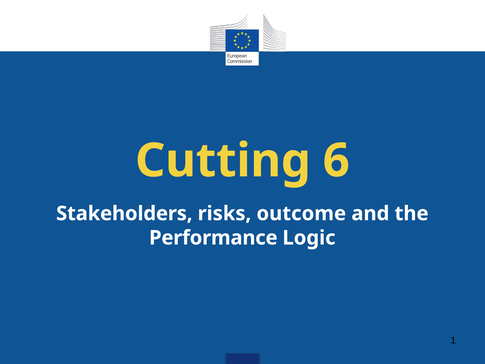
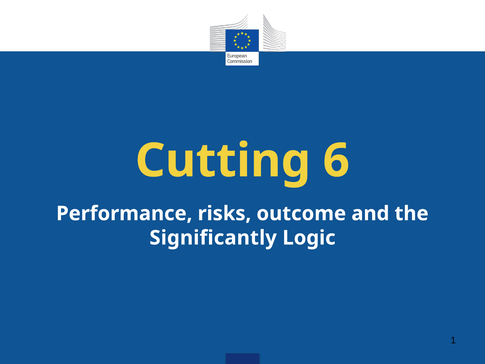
Stakeholders: Stakeholders -> Performance (124, 213)
Performance: Performance -> Significantly (213, 238)
